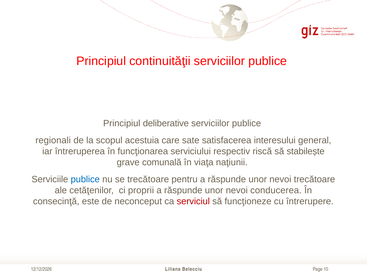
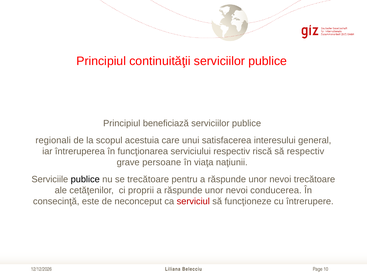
deliberative: deliberative -> beneficiază (166, 123)
sate: sate -> unui (191, 140)
să stabilește: stabilește -> respectiv (306, 151)
comunală: comunală -> persoane (162, 162)
publice colour: blue -> black (85, 180)
